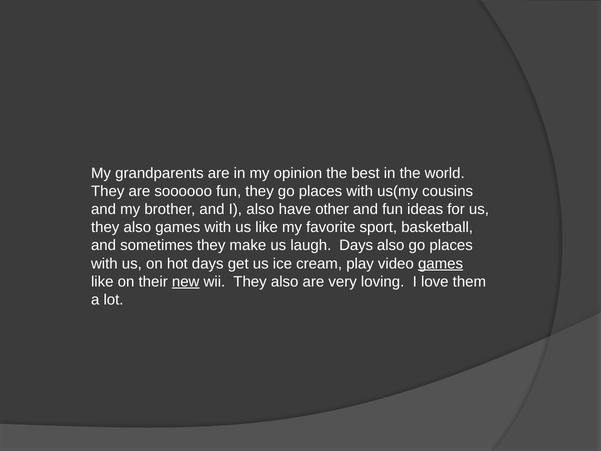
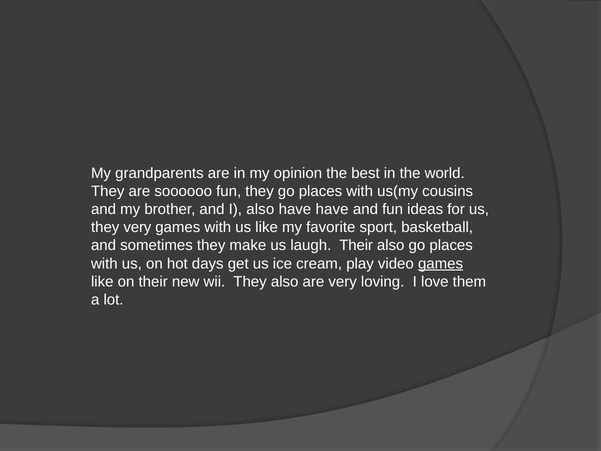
have other: other -> have (332, 209)
also: also -> very (137, 227)
laugh Days: Days -> Their (356, 245)
new underline: present -> none (186, 281)
